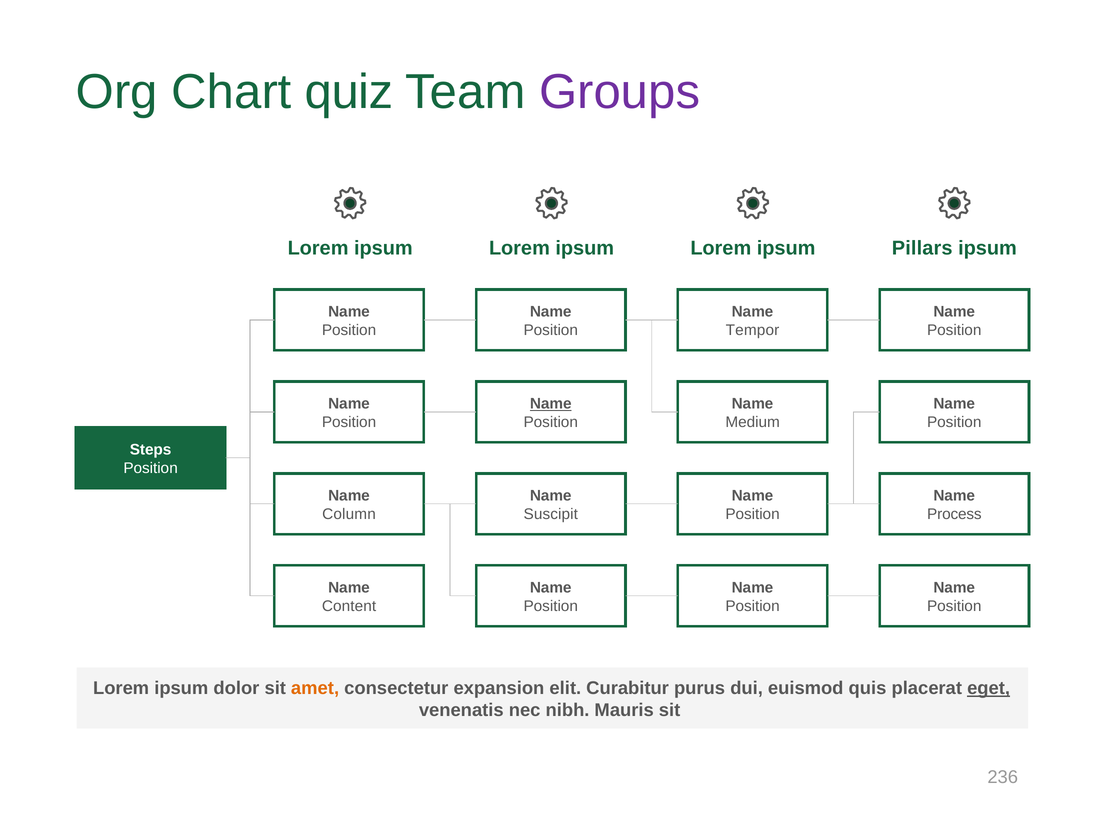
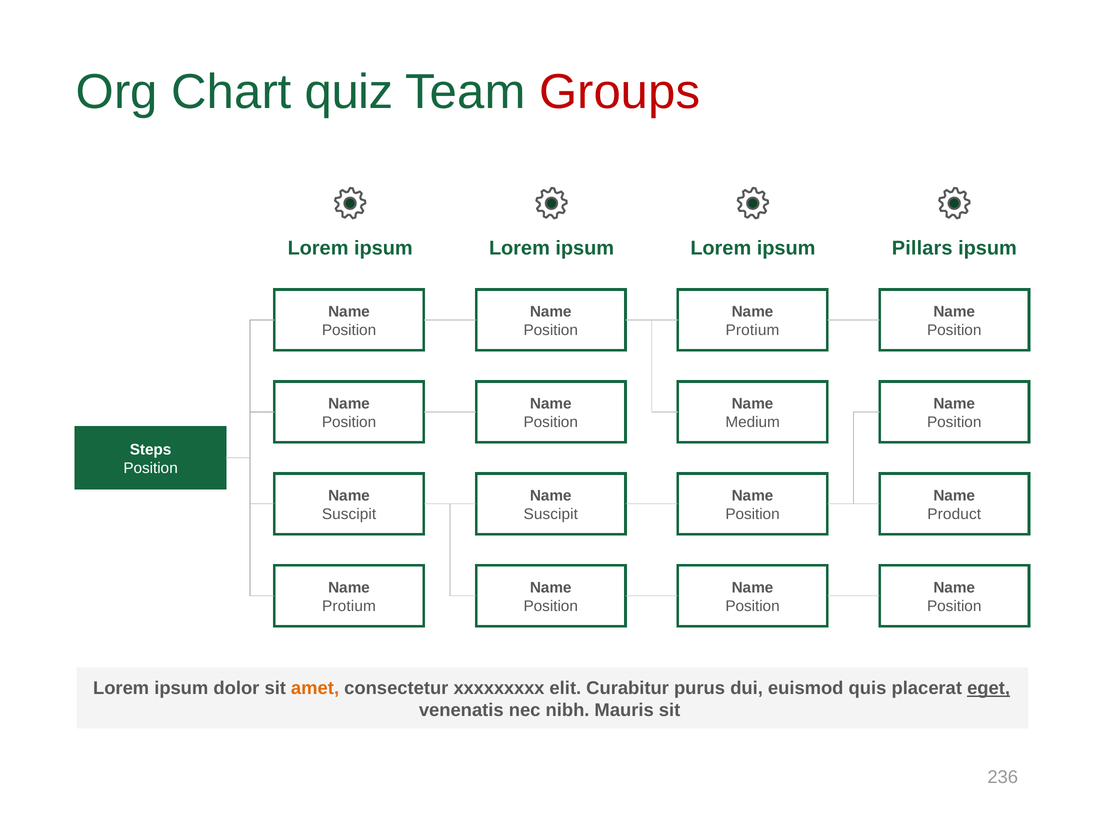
Groups colour: purple -> red (620, 92)
Tempor: Tempor -> Protium (752, 331)
Name underline: present -> none (551, 404)
Column: Column -> Suscipit (349, 515)
Process: Process -> Product (954, 515)
Content: Content -> Protium (349, 607)
expansion: expansion -> xxxxxxxxx (499, 689)
